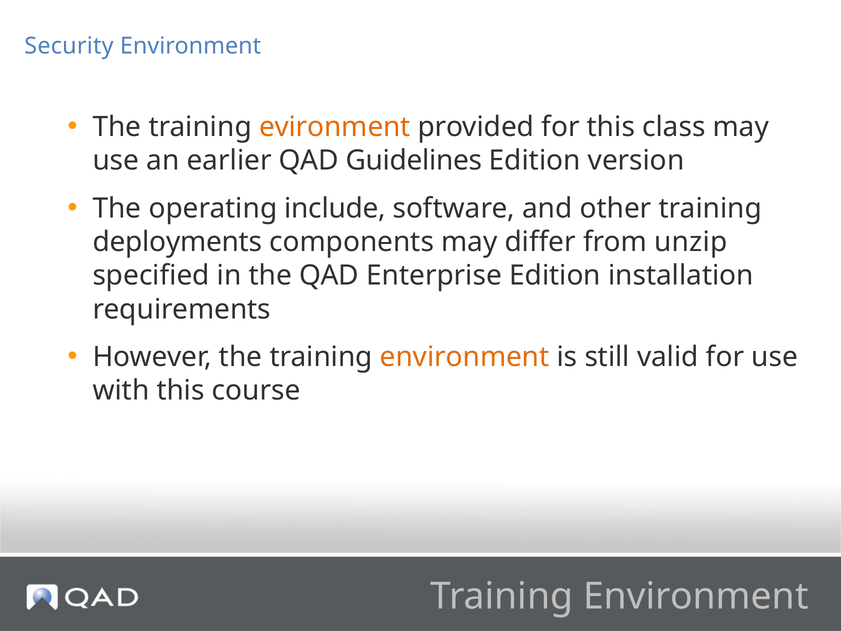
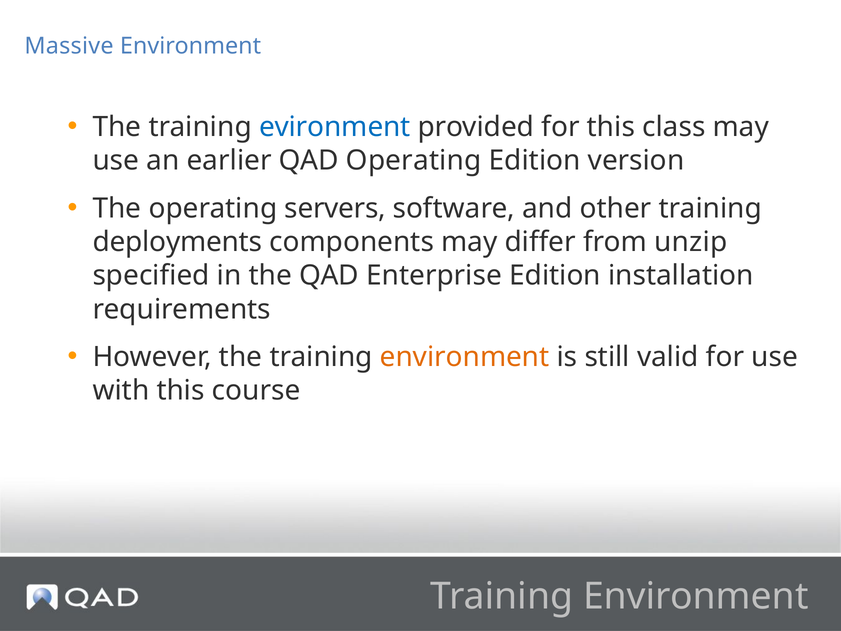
Security: Security -> Massive (69, 46)
evironment colour: orange -> blue (335, 127)
QAD Guidelines: Guidelines -> Operating (414, 161)
include: include -> servers (335, 208)
